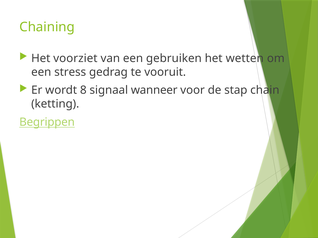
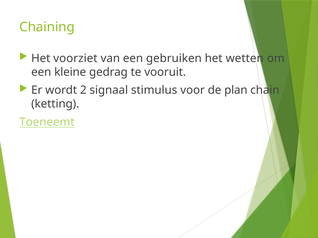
stress: stress -> kleine (70, 72)
8: 8 -> 2 (83, 90)
wanneer: wanneer -> stimulus (154, 90)
stap: stap -> plan (236, 90)
Begrippen: Begrippen -> Toeneemt (47, 122)
